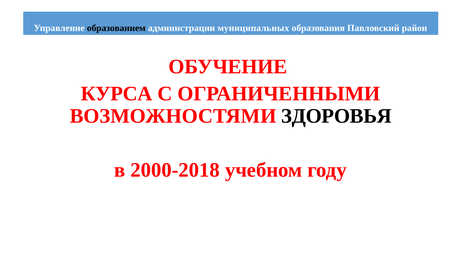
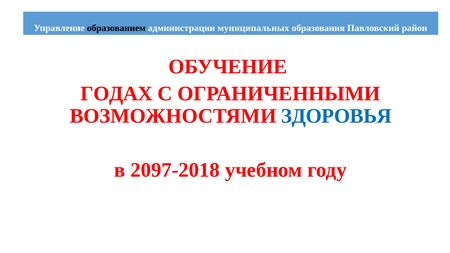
КУРСА: КУРСА -> ГОДАХ (117, 94)
ЗДОРОВЬЯ colour: black -> blue (336, 116)
2000-2018: 2000-2018 -> 2097-2018 (175, 170)
